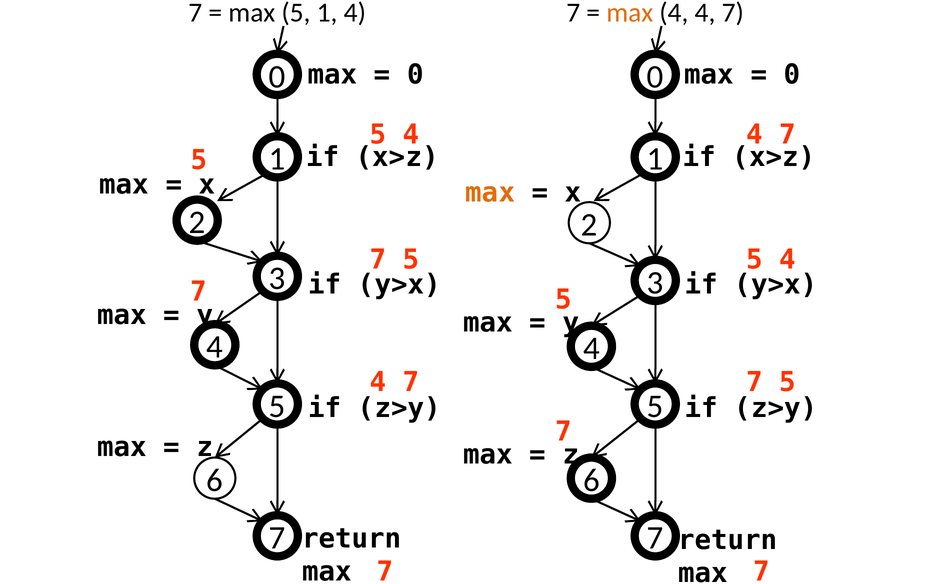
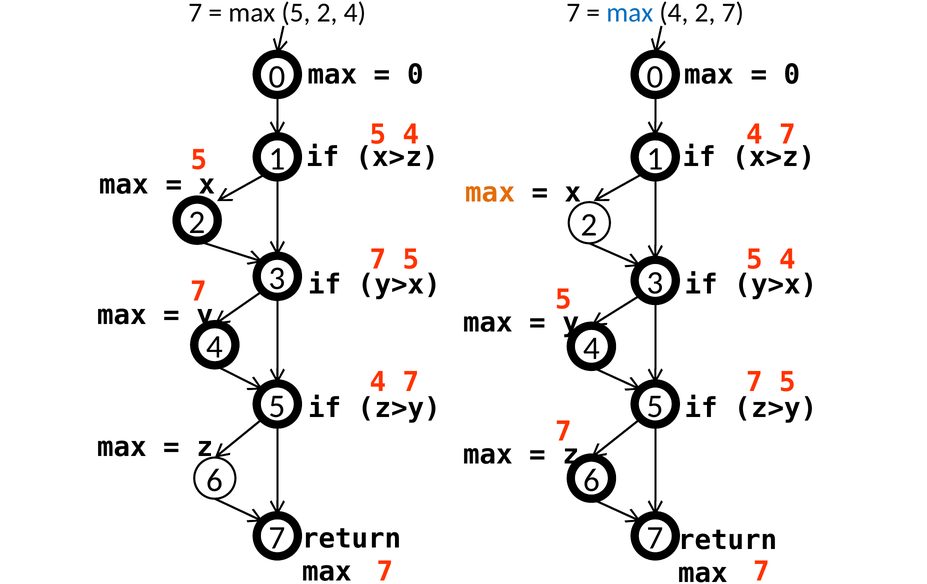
5 1: 1 -> 2 (327, 13)
max colour: orange -> blue (630, 13)
4 4: 4 -> 2 (705, 13)
